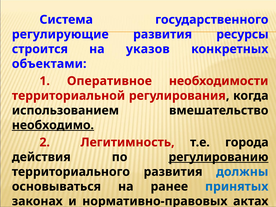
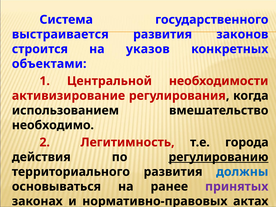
регулирующие: регулирующие -> выстраивается (60, 34)
ресурсы: ресурсы -> законов (242, 34)
Оперативное: Оперативное -> Центральной (109, 81)
территориальной: территориальной -> активизирование (68, 96)
необходимо underline: present -> none (53, 125)
принятых colour: blue -> purple (237, 187)
